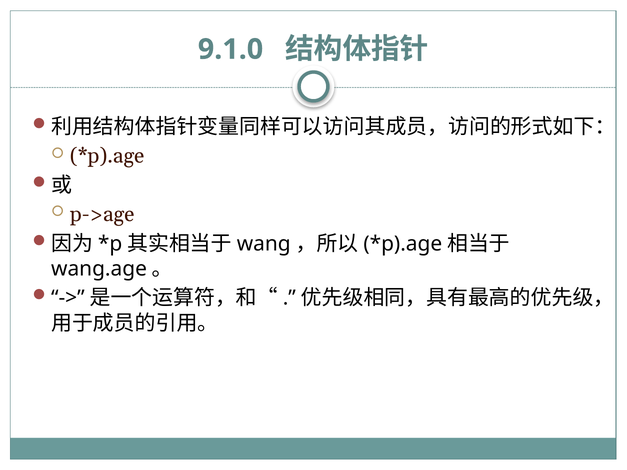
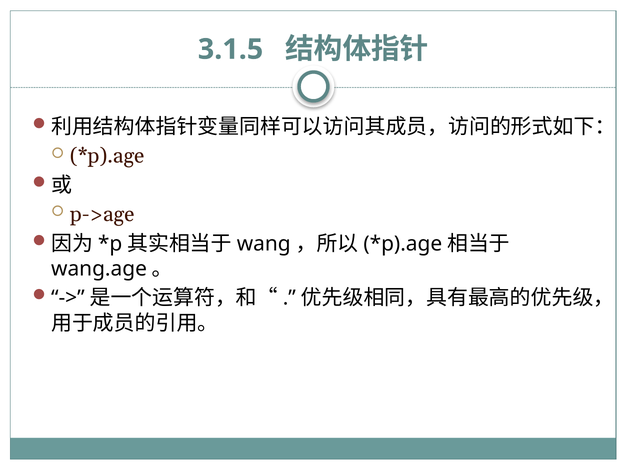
9.1.0: 9.1.0 -> 3.1.5 (231, 49)
